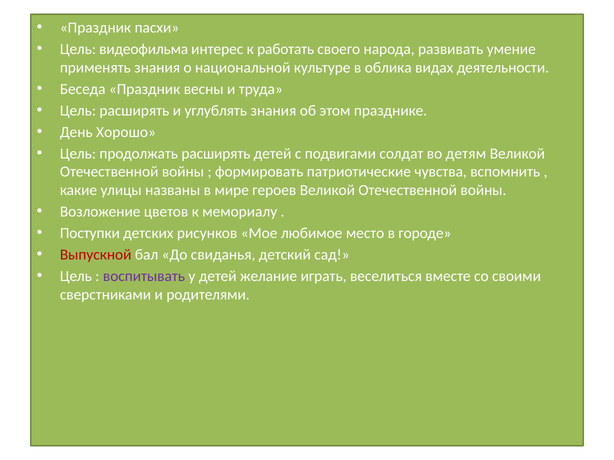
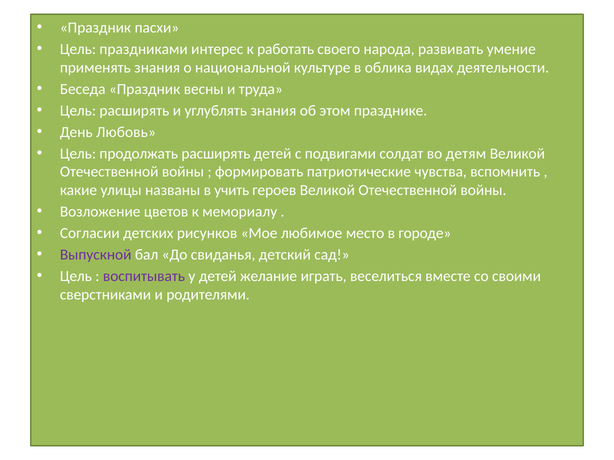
видеофильма: видеофильма -> праздниками (144, 49)
Хорошо: Хорошо -> Любовь (126, 132)
мире: мире -> учить (232, 190)
Поступки: Поступки -> Согласии (90, 233)
Выпускной colour: red -> purple (96, 255)
